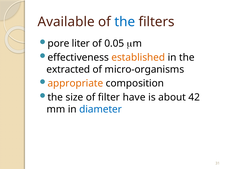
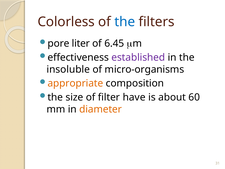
Available: Available -> Colorless (66, 22)
0.05: 0.05 -> 6.45 (114, 43)
established colour: orange -> purple (138, 57)
extracted: extracted -> insoluble (68, 69)
42: 42 -> 60 (194, 97)
diameter colour: blue -> orange (101, 109)
